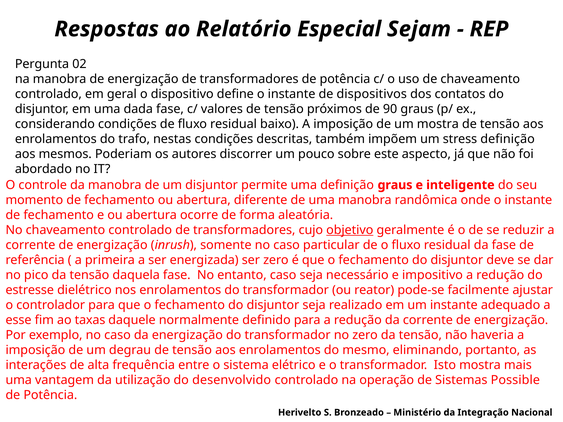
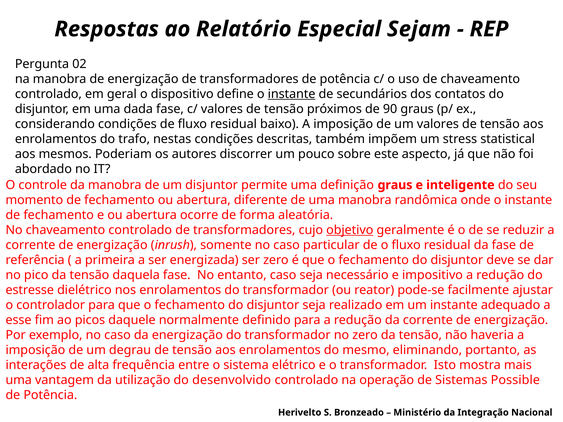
instante underline: none -> present (292, 94)
dispositivos: dispositivos -> secundários (372, 94)
um mostra: mostra -> valores (438, 124)
stress definição: definição -> statistical (508, 139)
taxas: taxas -> picos (90, 320)
